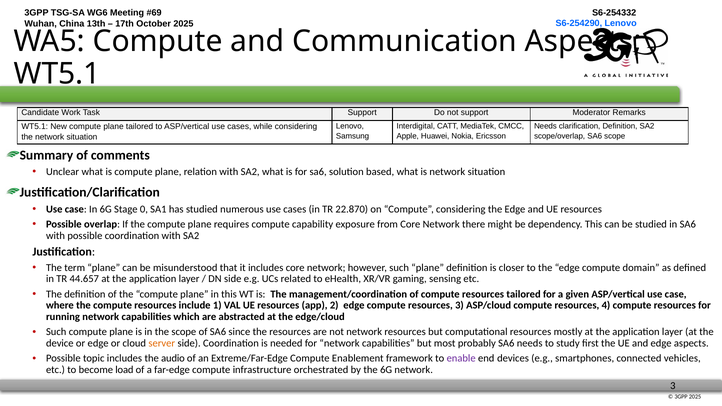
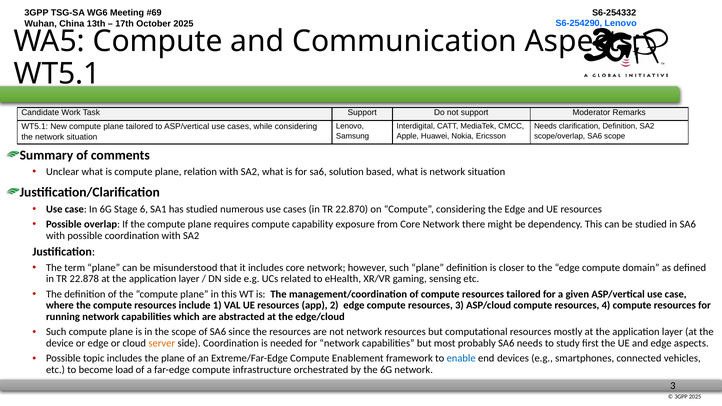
0: 0 -> 6 (144, 209)
44.657: 44.657 -> 22.878 (84, 279)
the audio: audio -> plane (173, 359)
enable colour: purple -> blue (461, 359)
